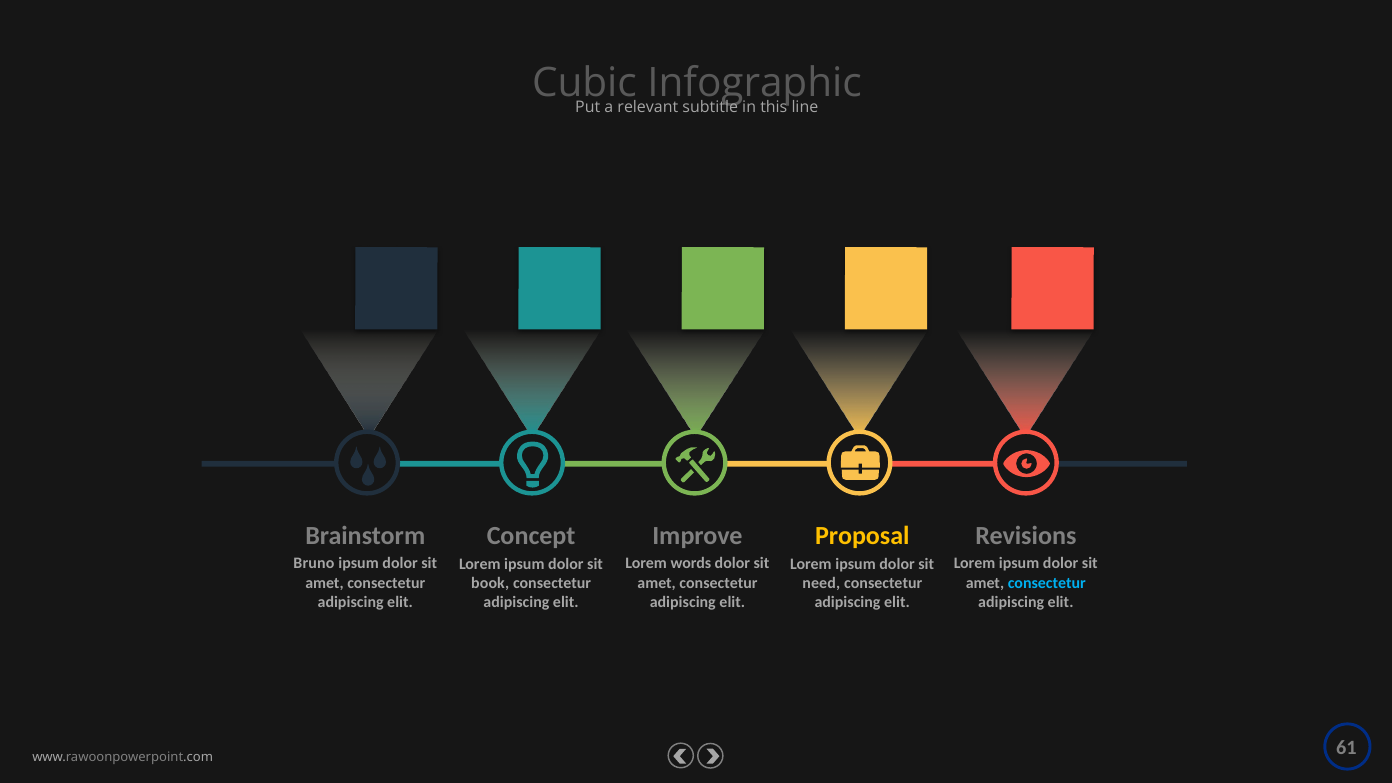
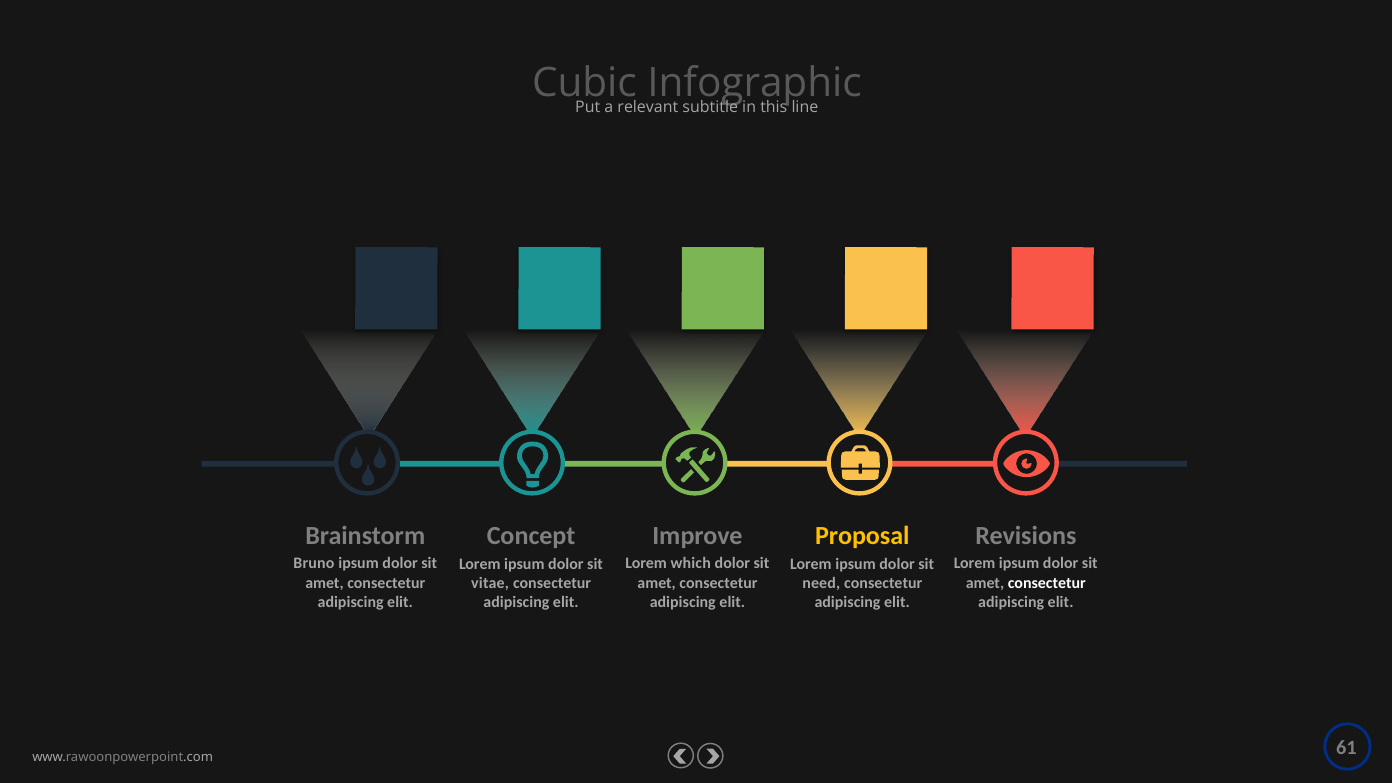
words: words -> which (691, 564)
book: book -> vitae (490, 583)
consectetur colour: light blue -> white (1047, 583)
